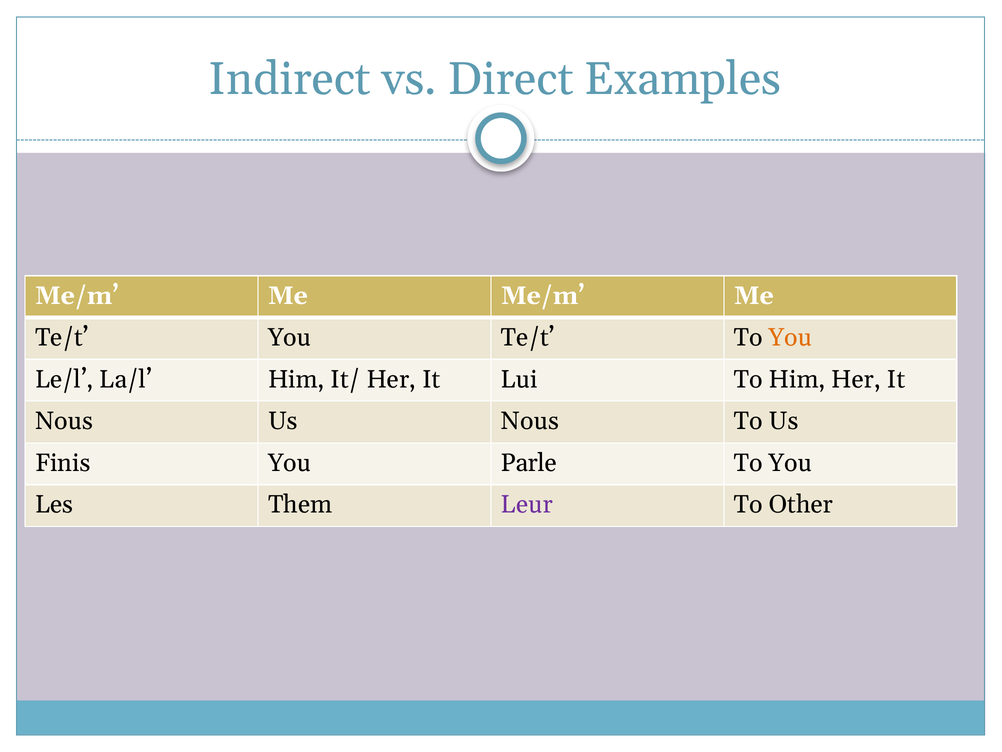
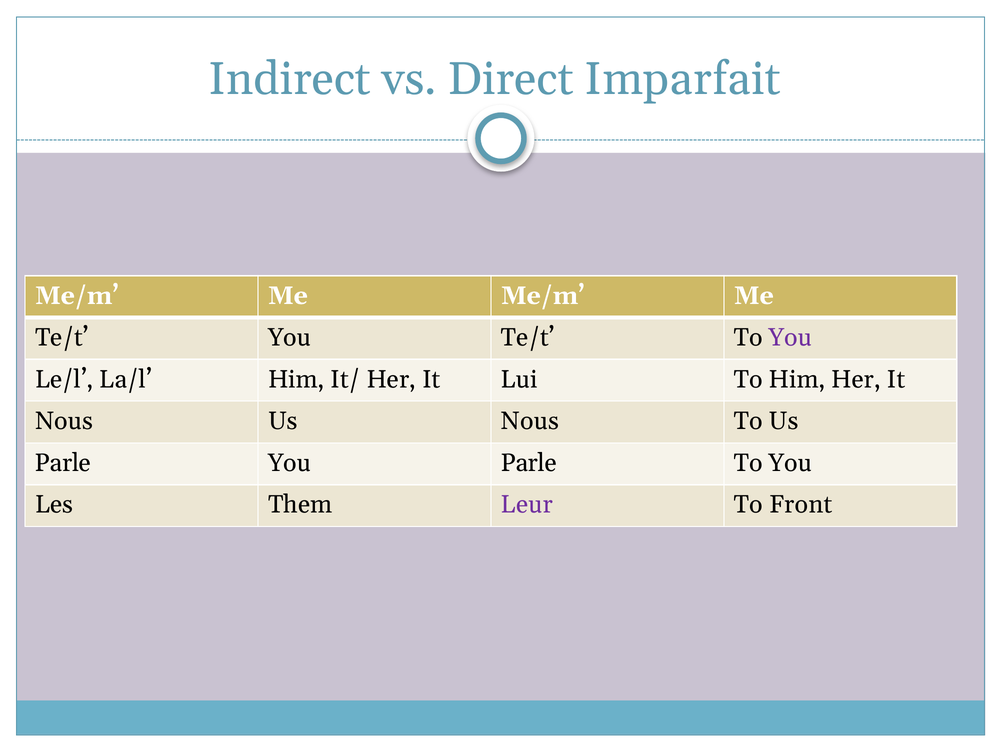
Examples: Examples -> Imparfait (683, 79)
You colour: orange -> purple (790, 337)
Finis: Finis -> Parle (63, 463)
Other: Other -> Front (801, 504)
